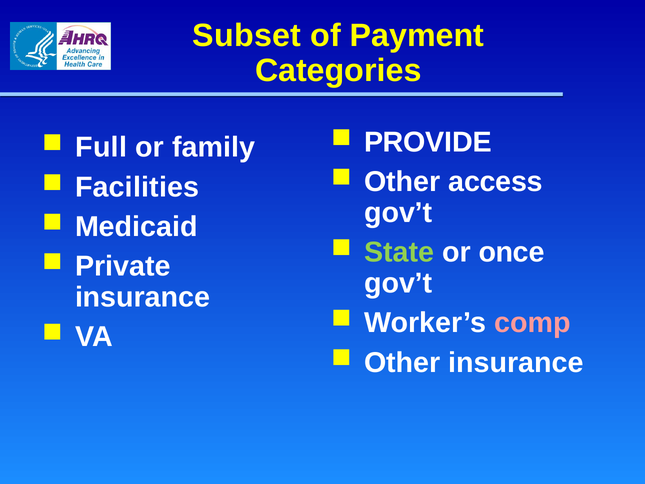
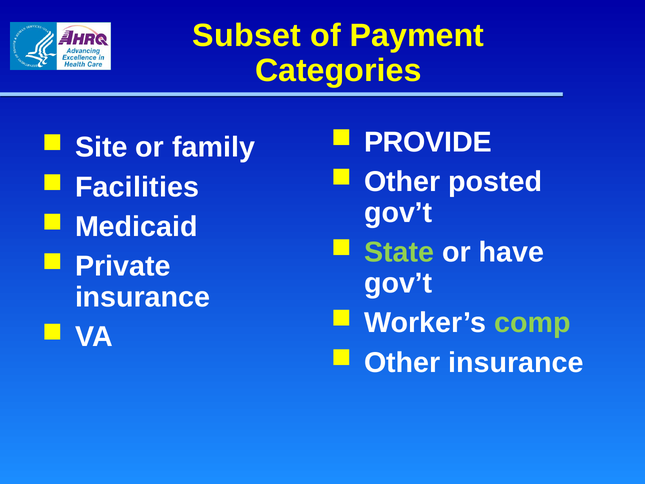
Full: Full -> Site (101, 147)
access: access -> posted (495, 182)
once: once -> have (511, 252)
comp colour: pink -> light green (532, 323)
